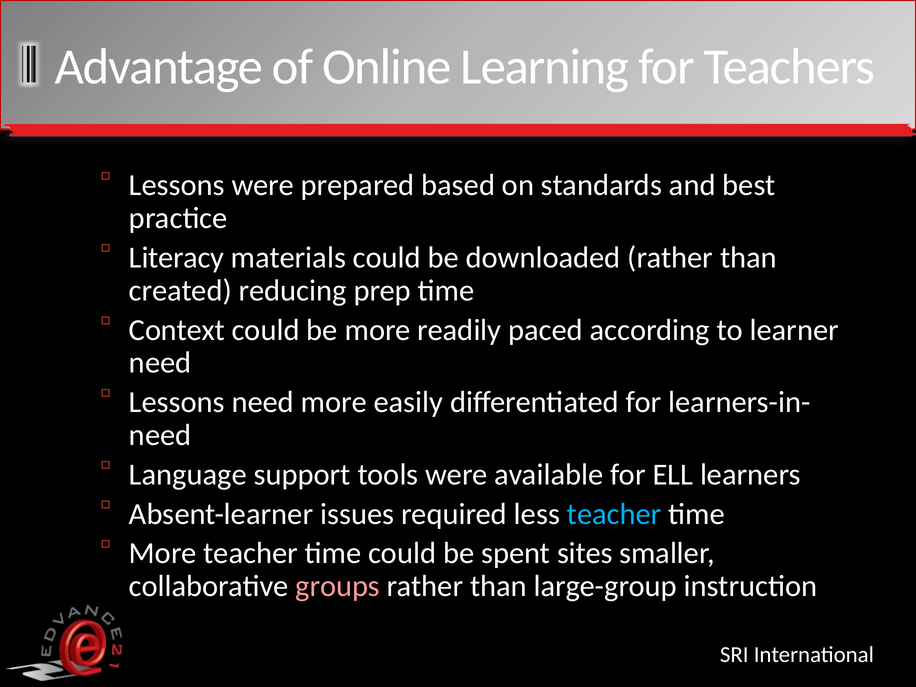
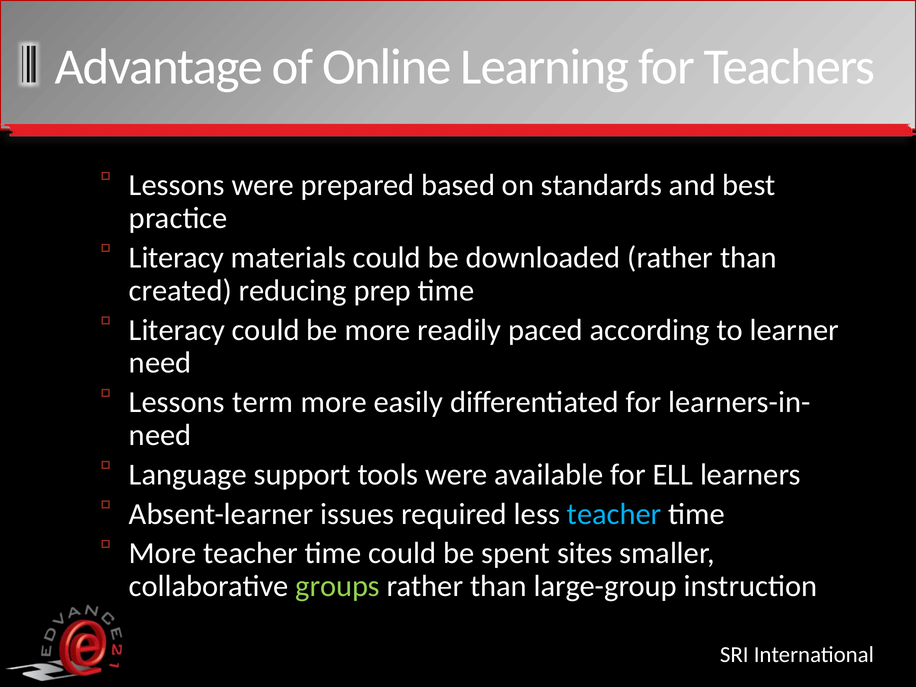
Context: Context -> Literacy (177, 330)
Lessons need: need -> term (263, 402)
groups colour: pink -> light green (338, 586)
